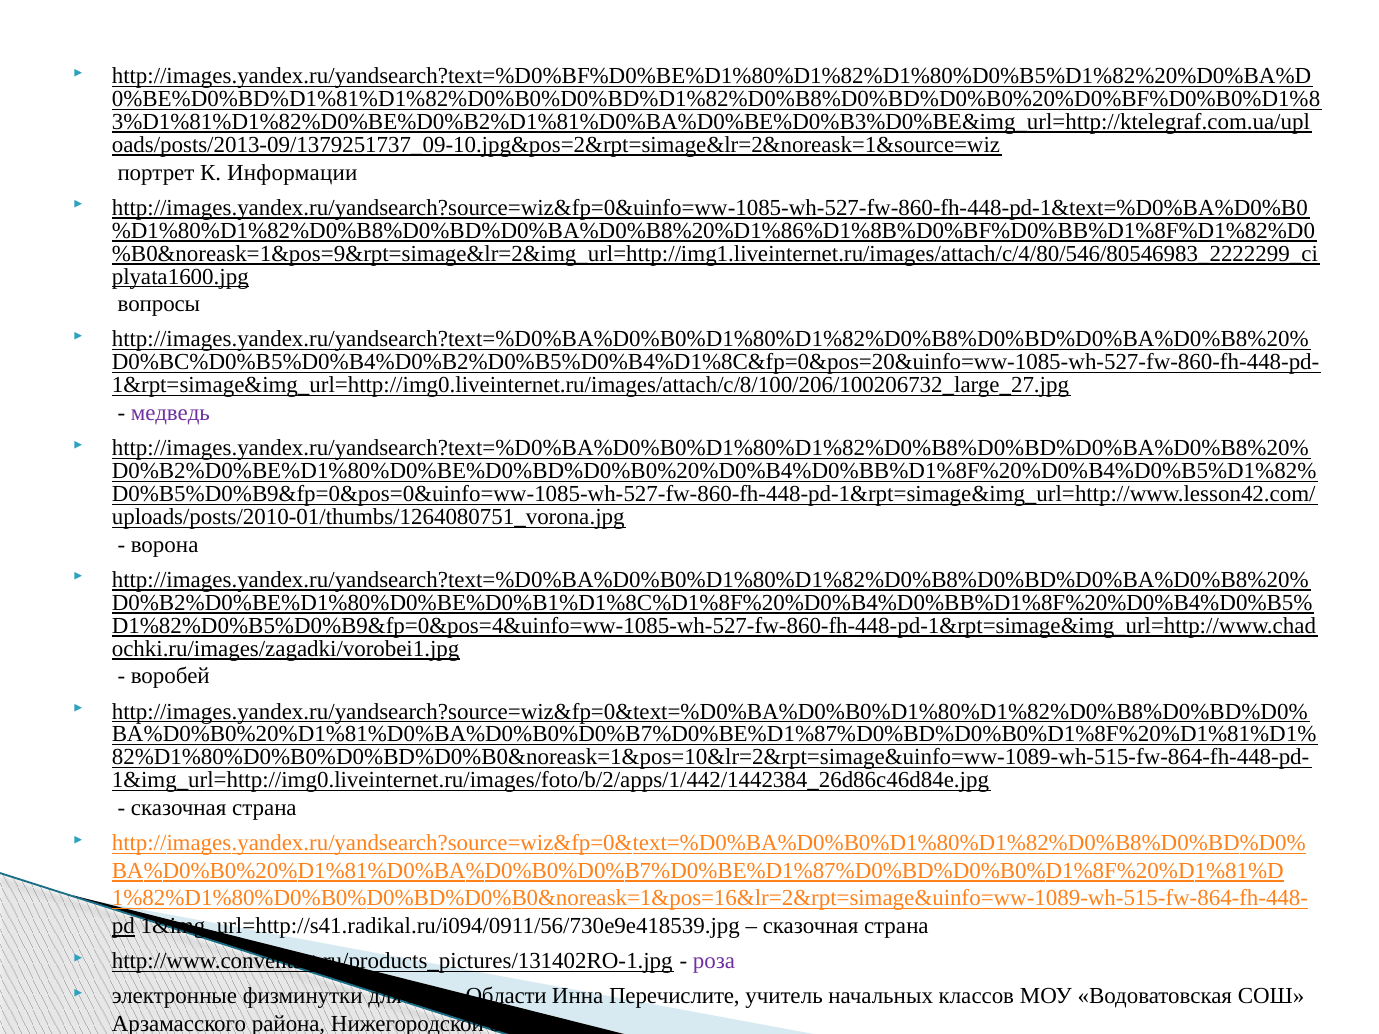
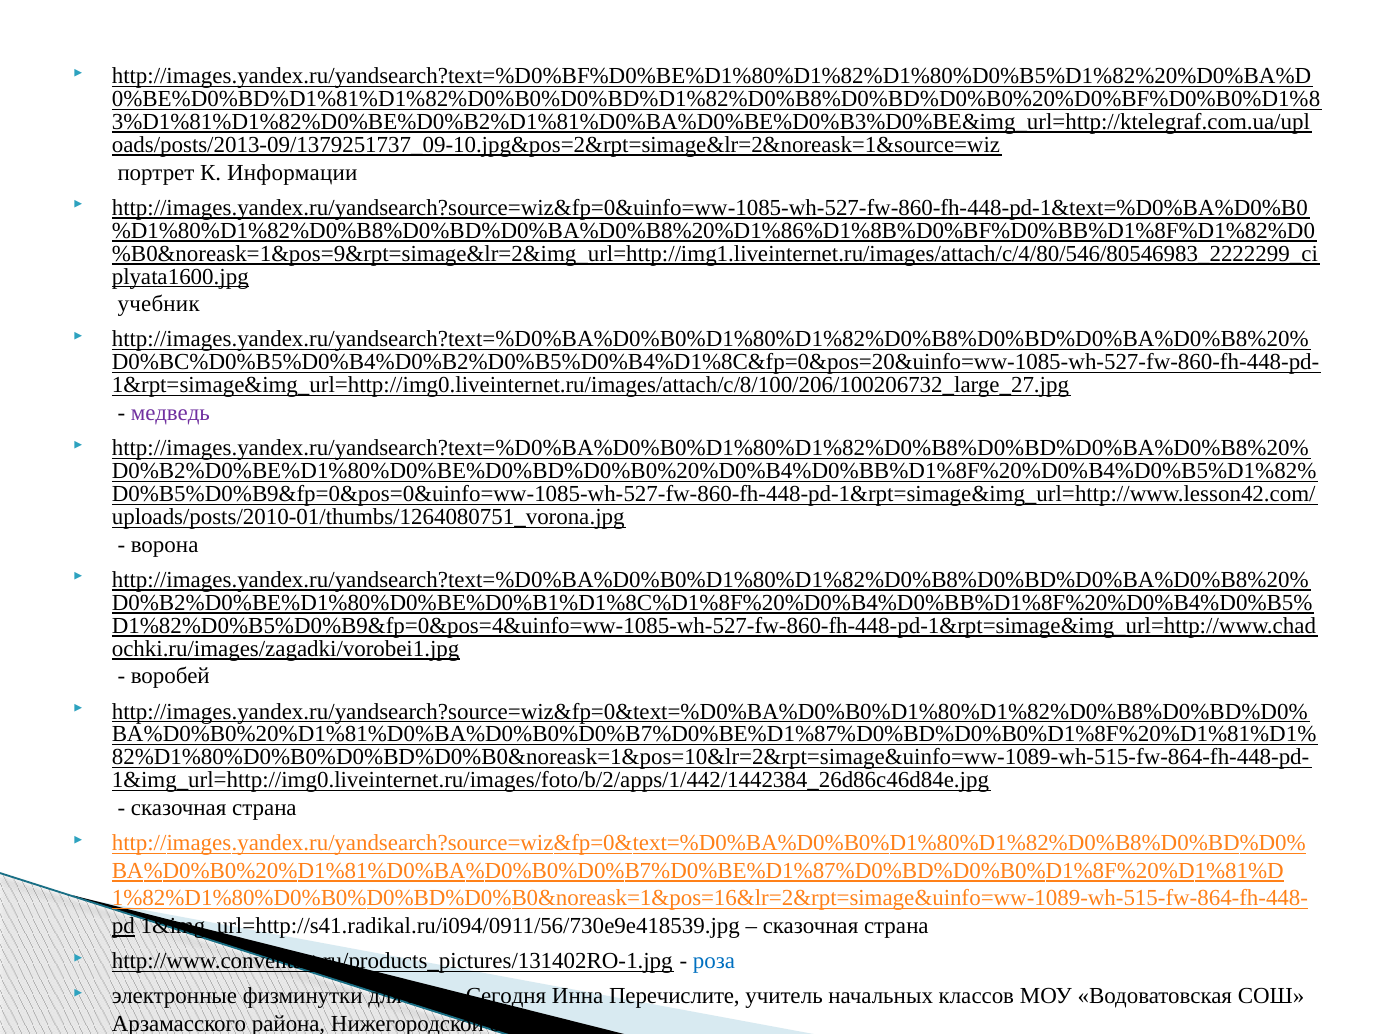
вопросы: вопросы -> учебник (159, 304)
роза colour: purple -> blue (714, 961)
Области: Области -> Сегодня (506, 997)
